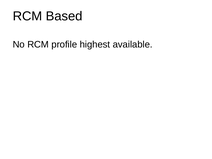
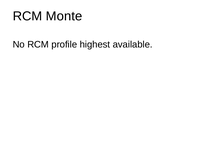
Based: Based -> Monte (64, 16)
